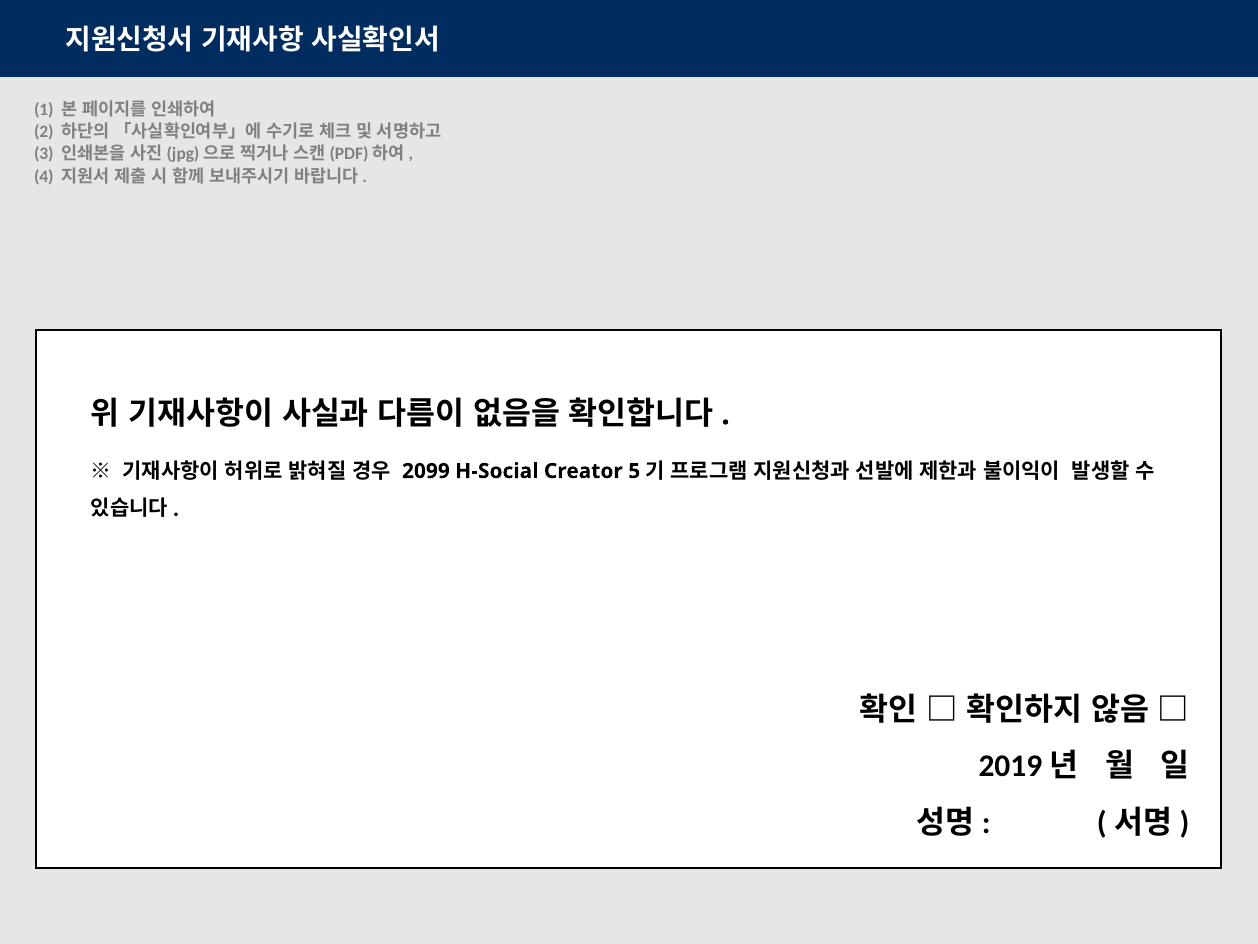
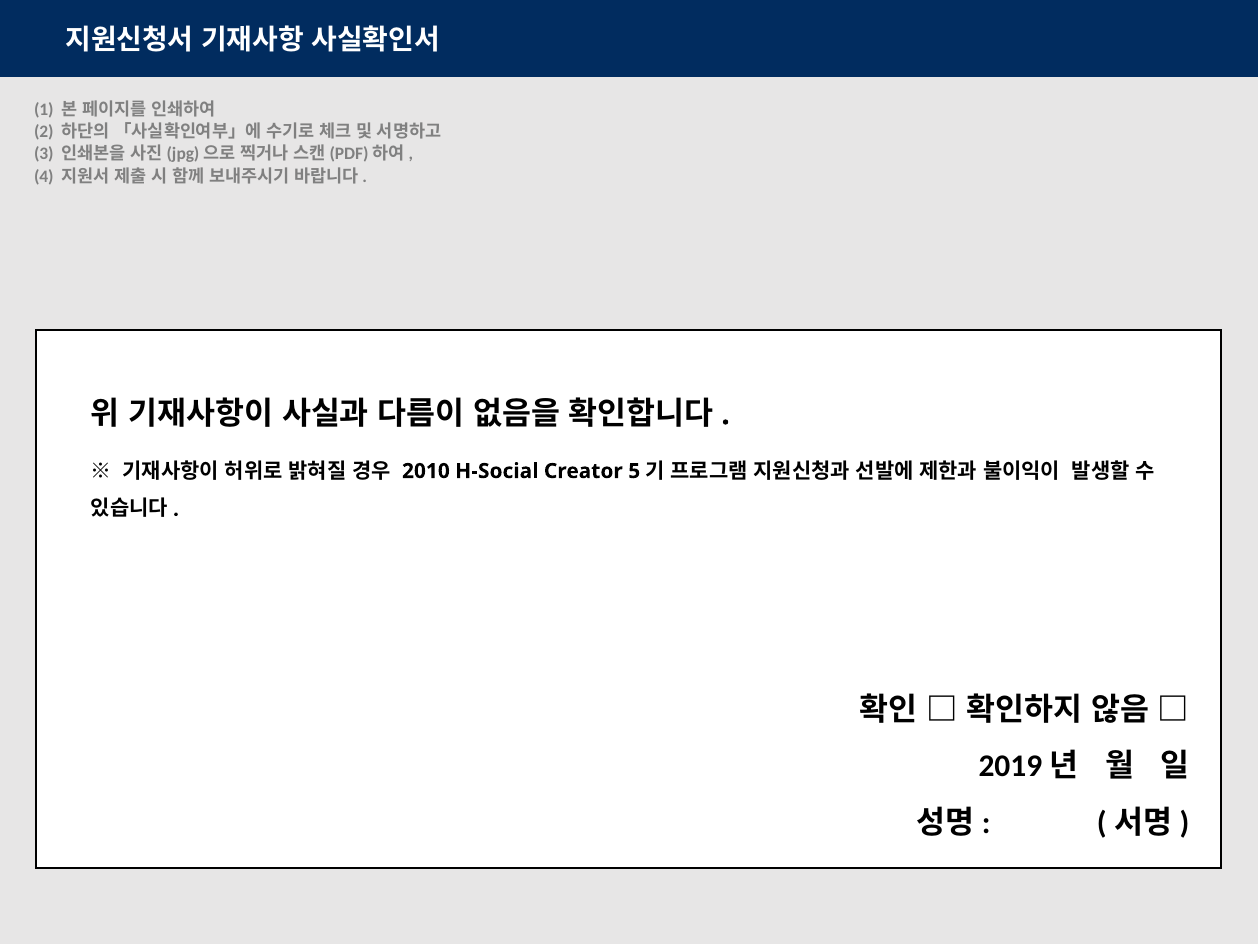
2099: 2099 -> 2010 (426, 471)
